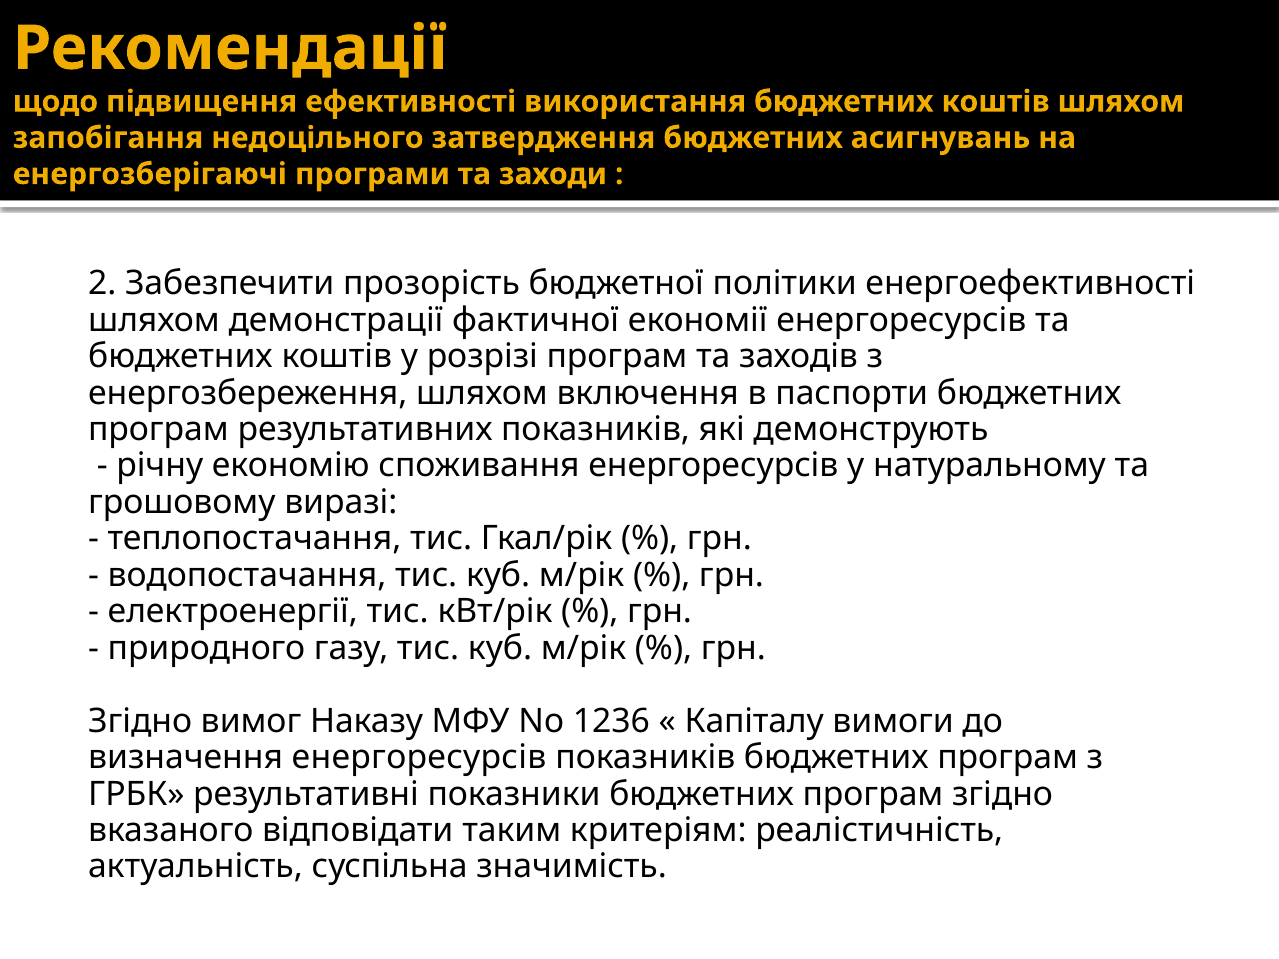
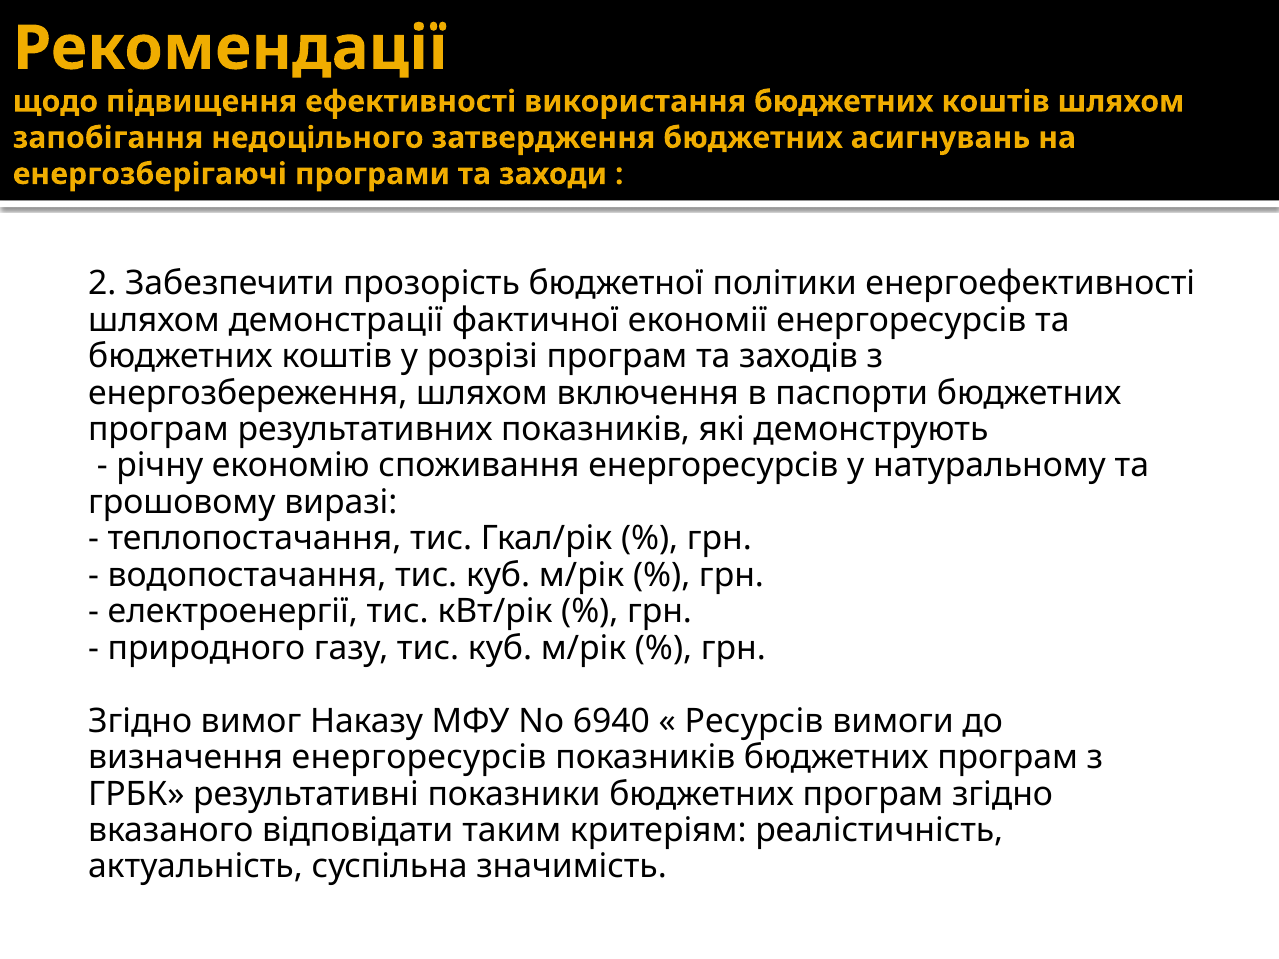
1236: 1236 -> 6940 (611, 721)
Капіталу: Капіталу -> Ресурсів (754, 721)
